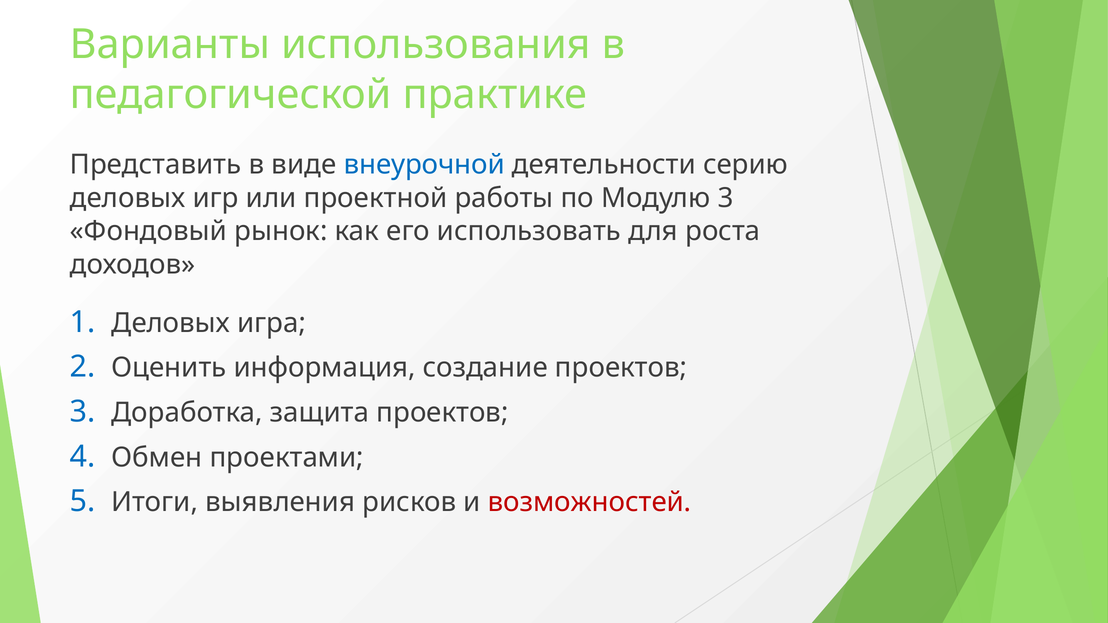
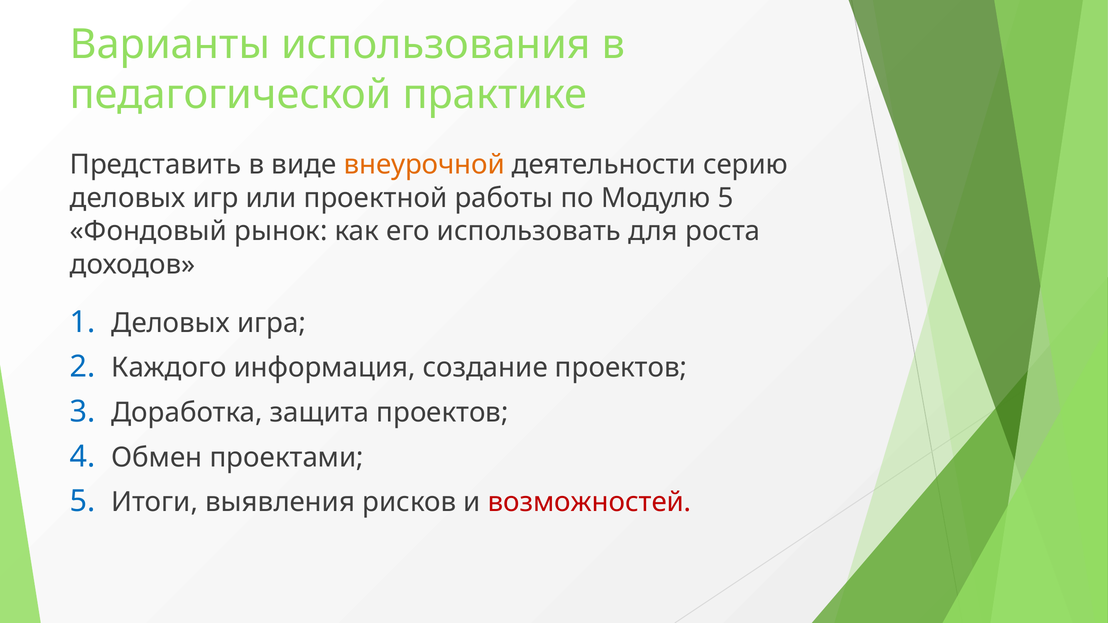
внеурочной colour: blue -> orange (424, 165)
Модулю 3: 3 -> 5 (725, 198)
Оценить: Оценить -> Каждого (169, 368)
